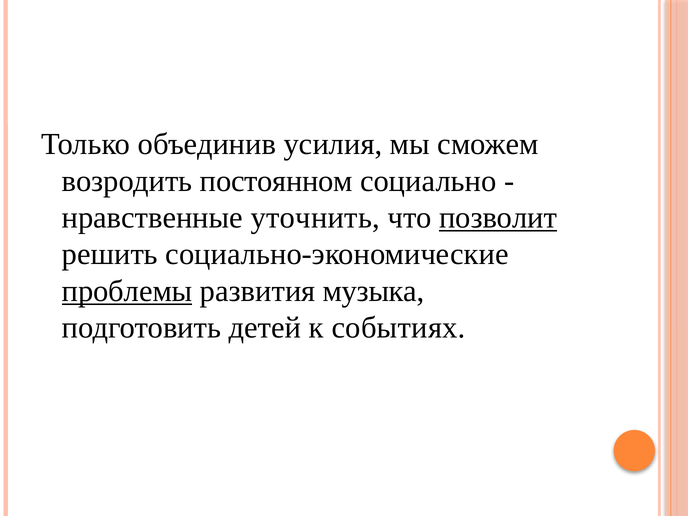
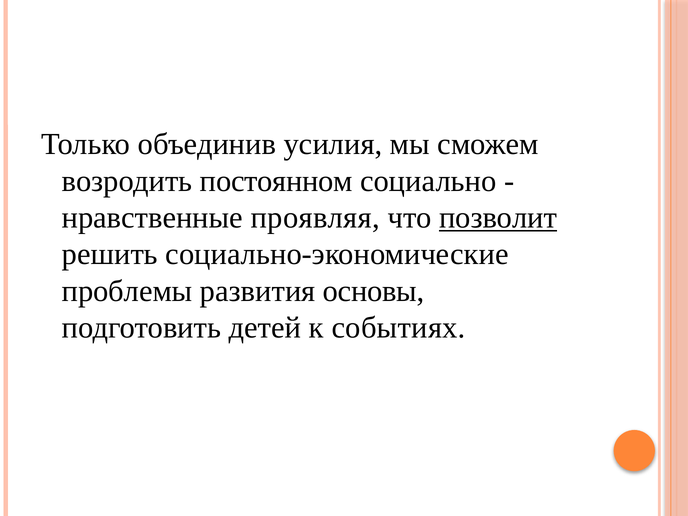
уточнить: уточнить -> проявляя (315, 218)
проблемы underline: present -> none (127, 291)
музыка: музыка -> основы (374, 291)
